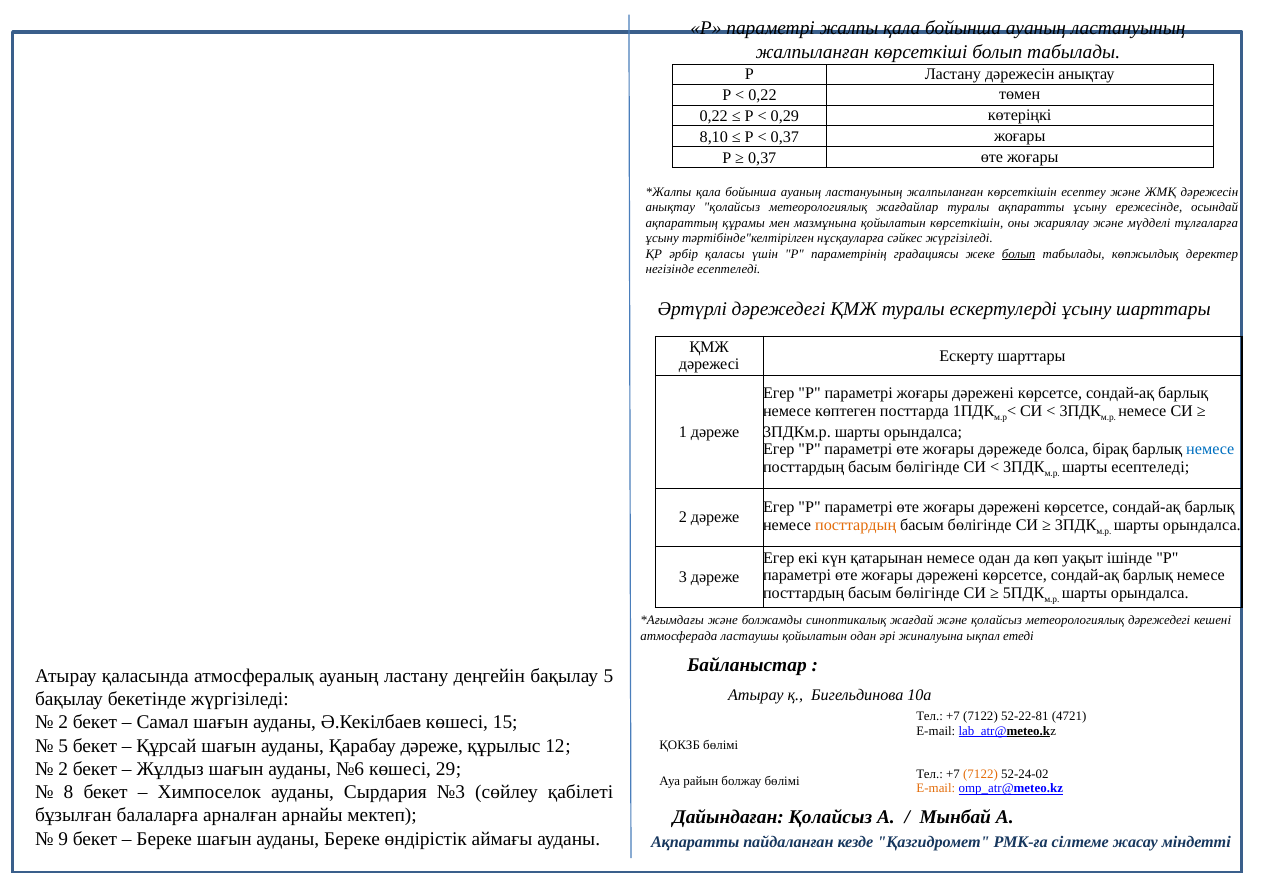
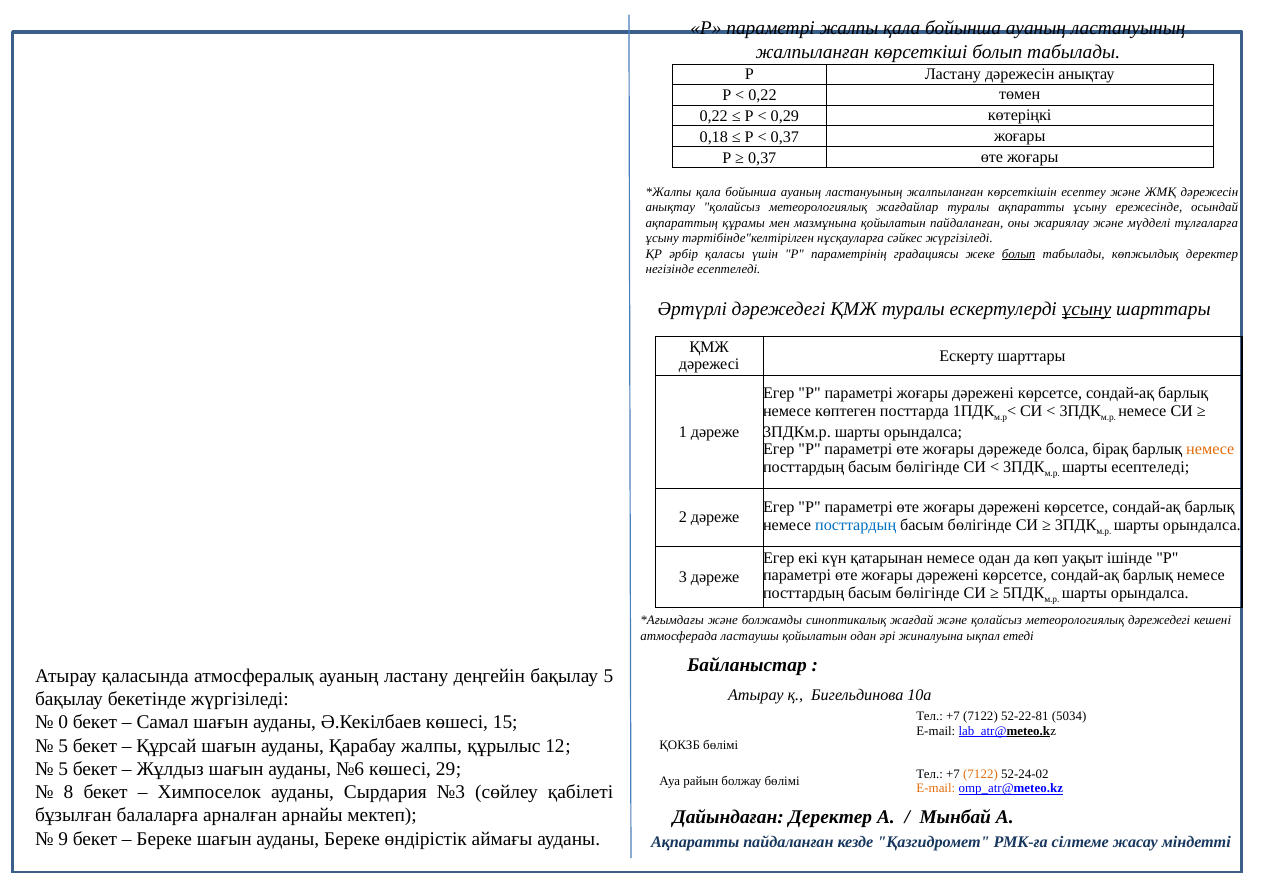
8,10: 8,10 -> 0,18 (714, 137)
қойылатын көрсеткішін: көрсеткішін -> пайдаланған (967, 223)
ұсыну underline: none -> present (1087, 309)
немесе colour: blue -> orange (1210, 450)
посттардың colour: orange -> blue (856, 525)
4721: 4721 -> 5034 (1069, 717)
2: 2 -> 0 (63, 723)
Қарабау дәреже: дәреже -> жалпы (432, 746)
2: 2 -> 5 (63, 770)
Дайындаған Қолайсыз: Қолайсыз -> Деректер (830, 818)
